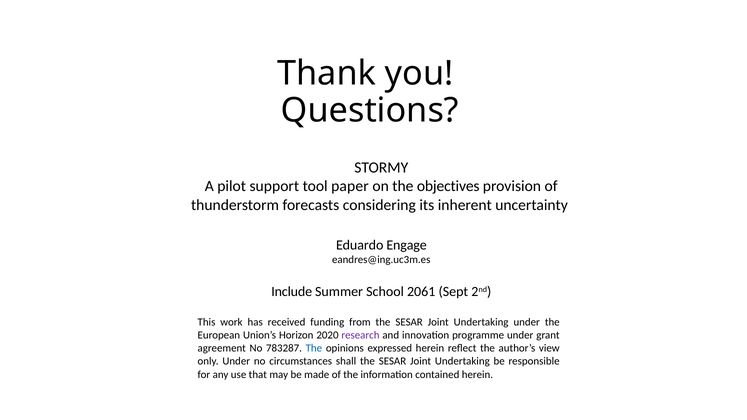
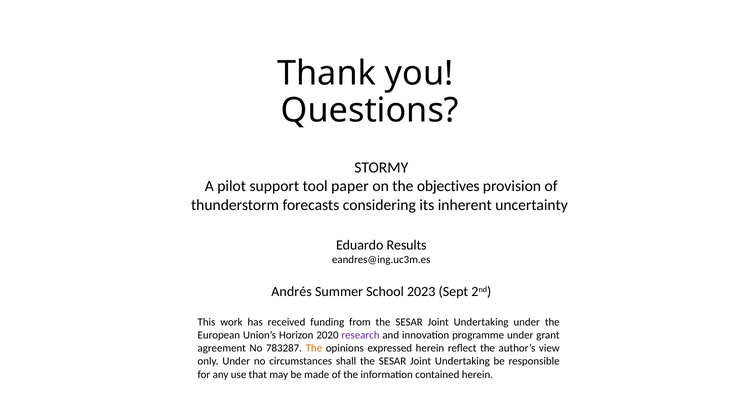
Engage: Engage -> Results (407, 245)
Include: Include -> Andrés (292, 292)
2061: 2061 -> 2023 (421, 292)
The colour: blue -> orange (314, 348)
